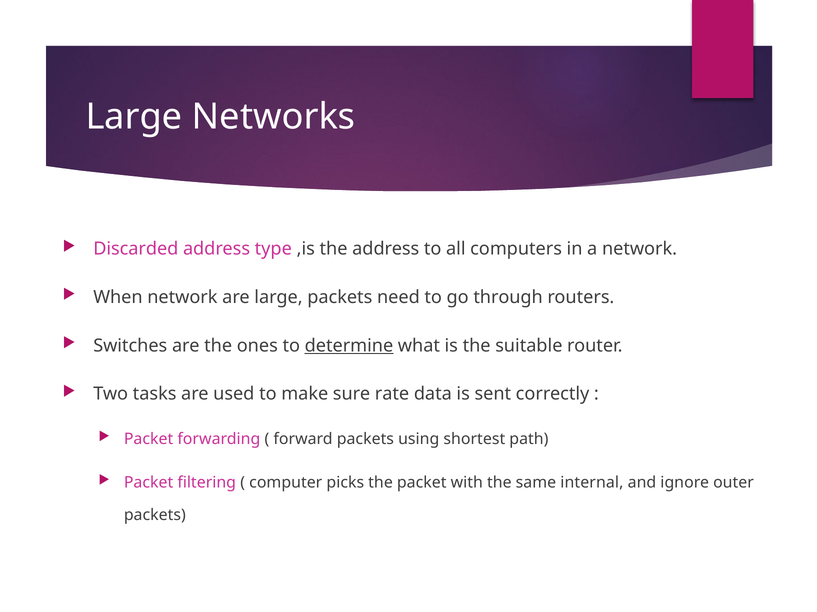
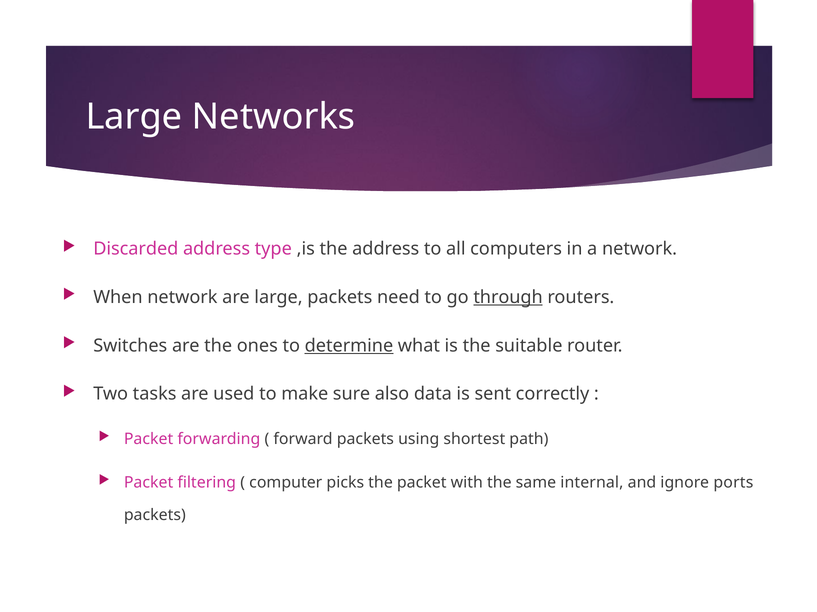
through underline: none -> present (508, 298)
rate: rate -> also (392, 394)
outer: outer -> ports (733, 483)
